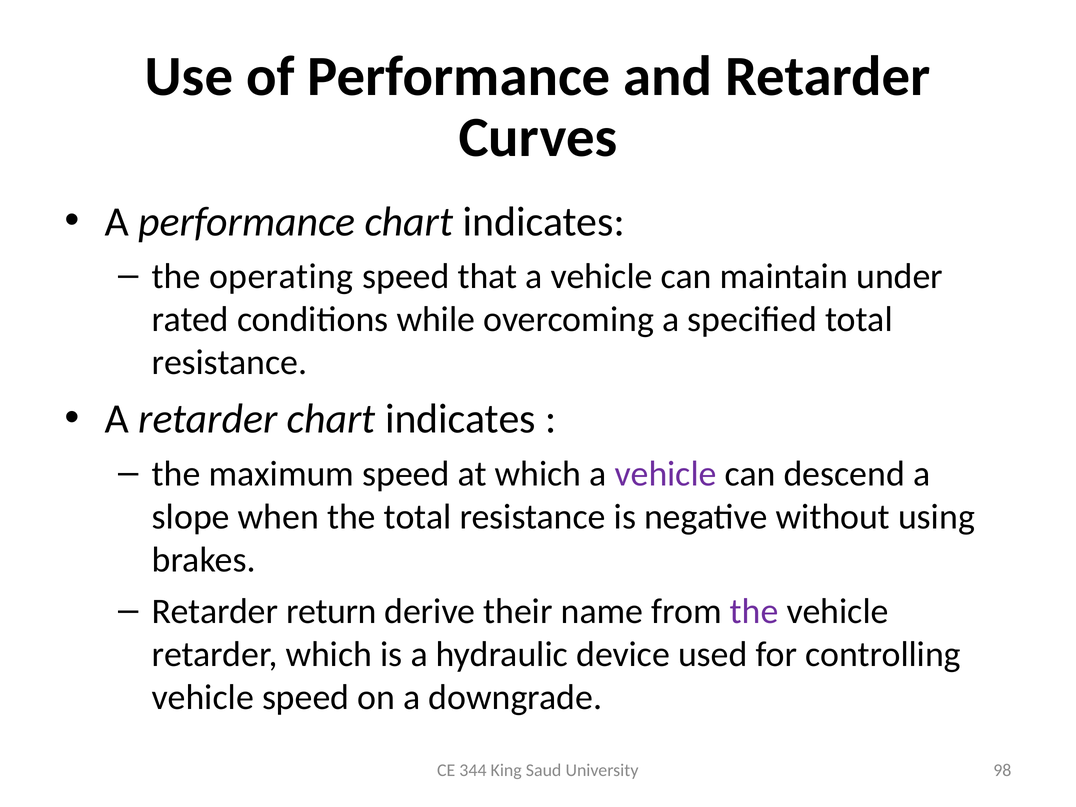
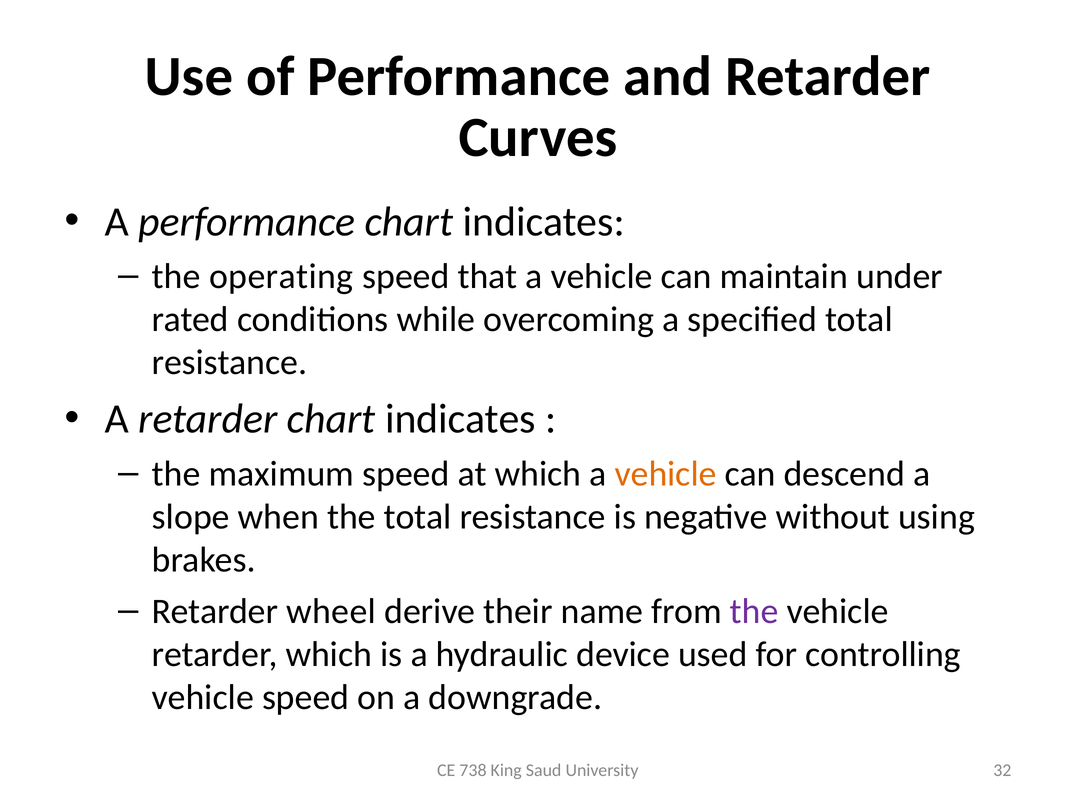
vehicle colour: purple -> orange (666, 474)
return: return -> wheel (331, 611)
344: 344 -> 738 (473, 771)
98: 98 -> 32 (1002, 771)
